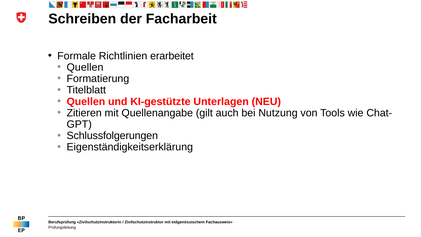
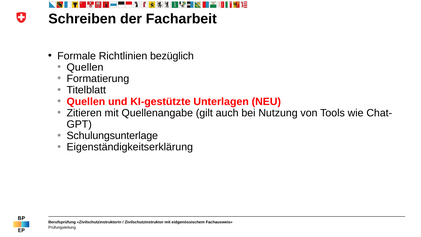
erarbeitet: erarbeitet -> bezüglich (172, 56)
Schlussfolgerungen: Schlussfolgerungen -> Schulungsunterlage (112, 136)
